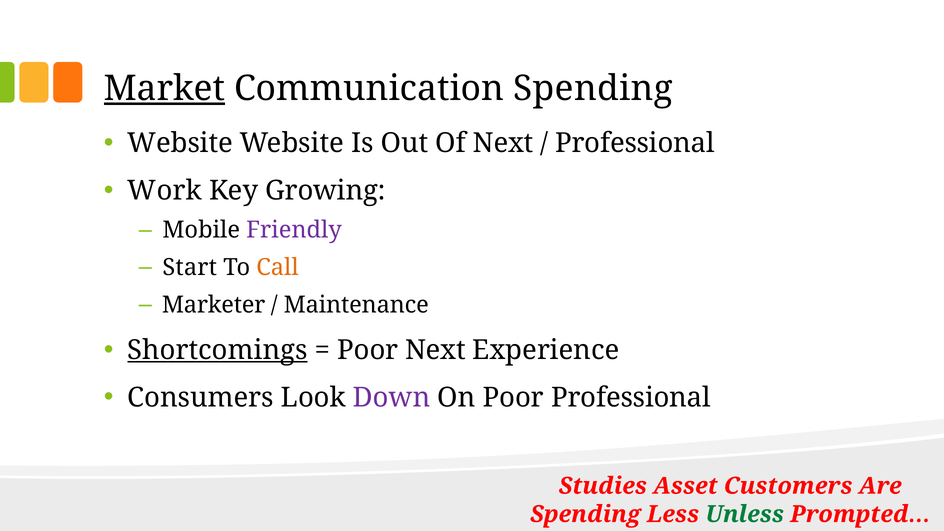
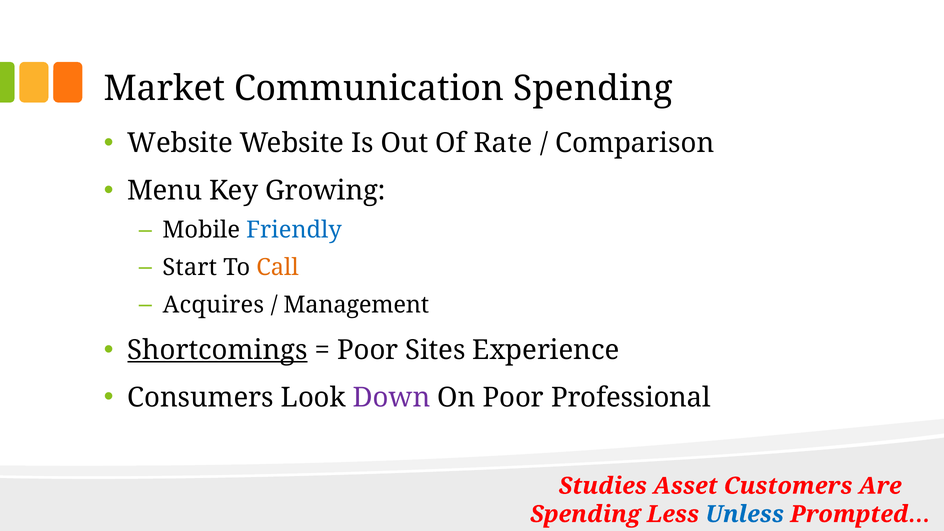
Market underline: present -> none (165, 89)
Of Next: Next -> Rate (503, 143)
Professional: Professional -> Comparison (635, 143)
Work: Work -> Menu (165, 191)
Friendly colour: purple -> blue (294, 230)
Marketer: Marketer -> Acquires (213, 305)
Maintenance: Maintenance -> Management (356, 305)
Poor Next: Next -> Sites (435, 350)
Unless colour: green -> blue (745, 514)
